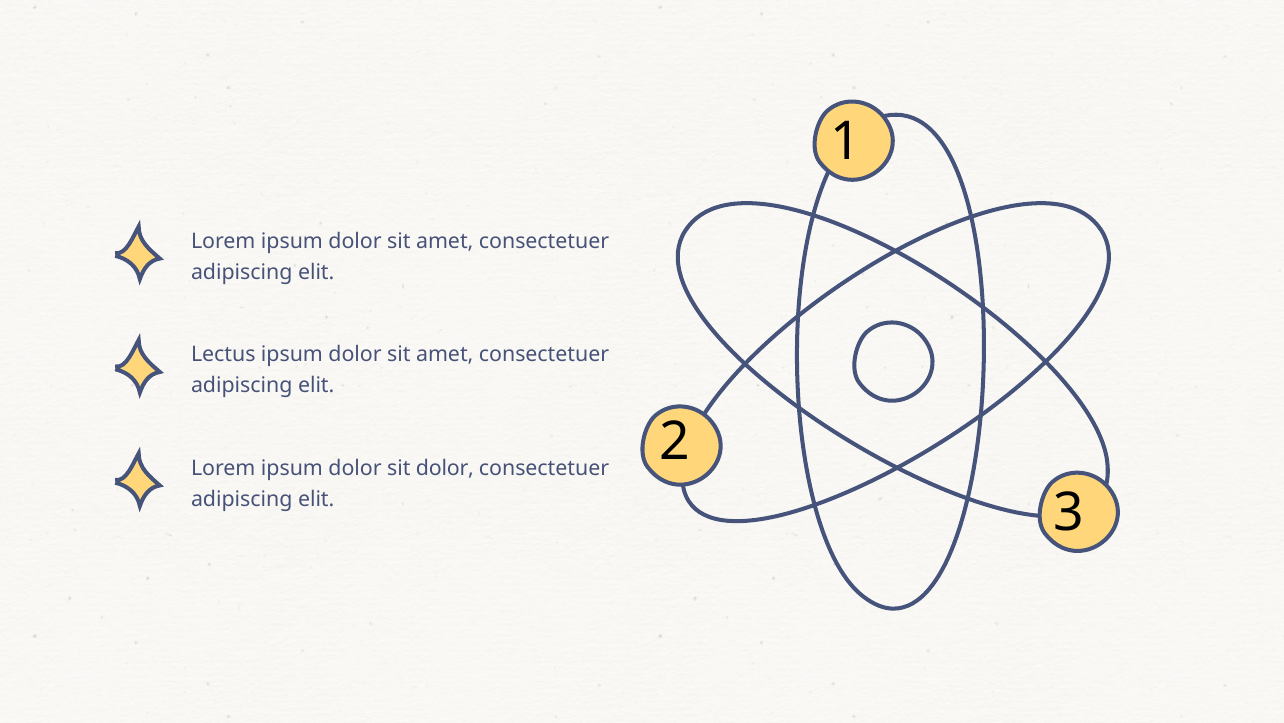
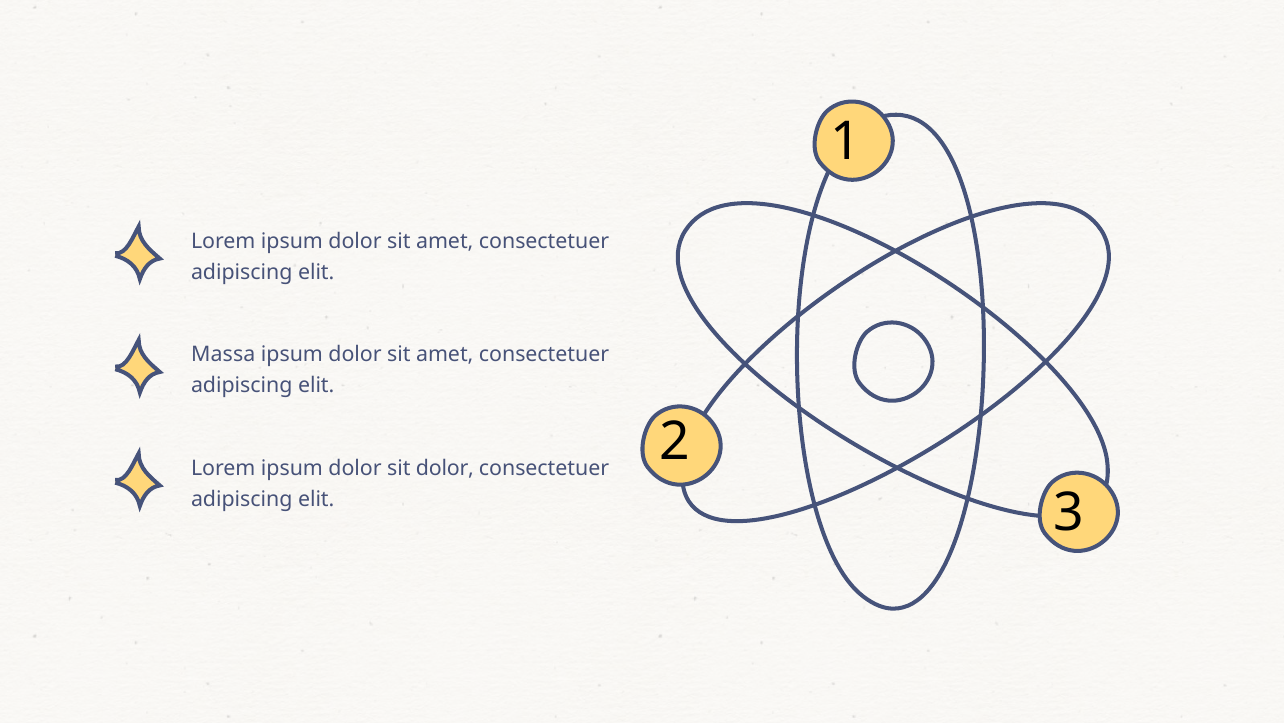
Lectus: Lectus -> Massa (223, 355)
